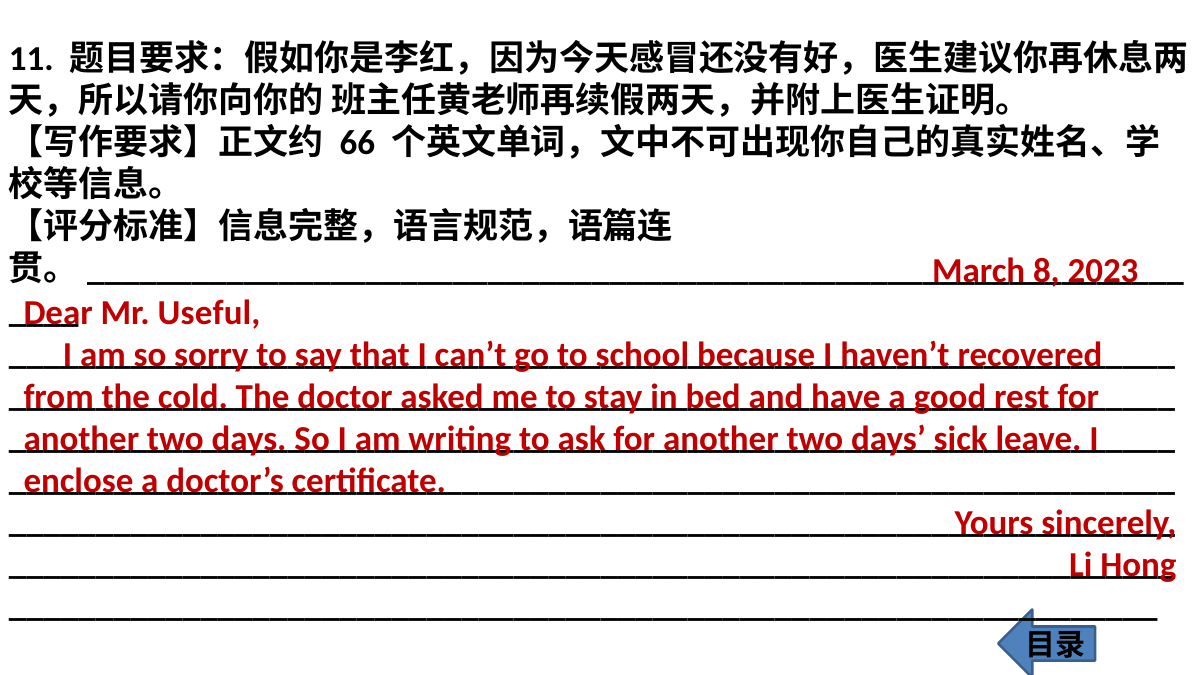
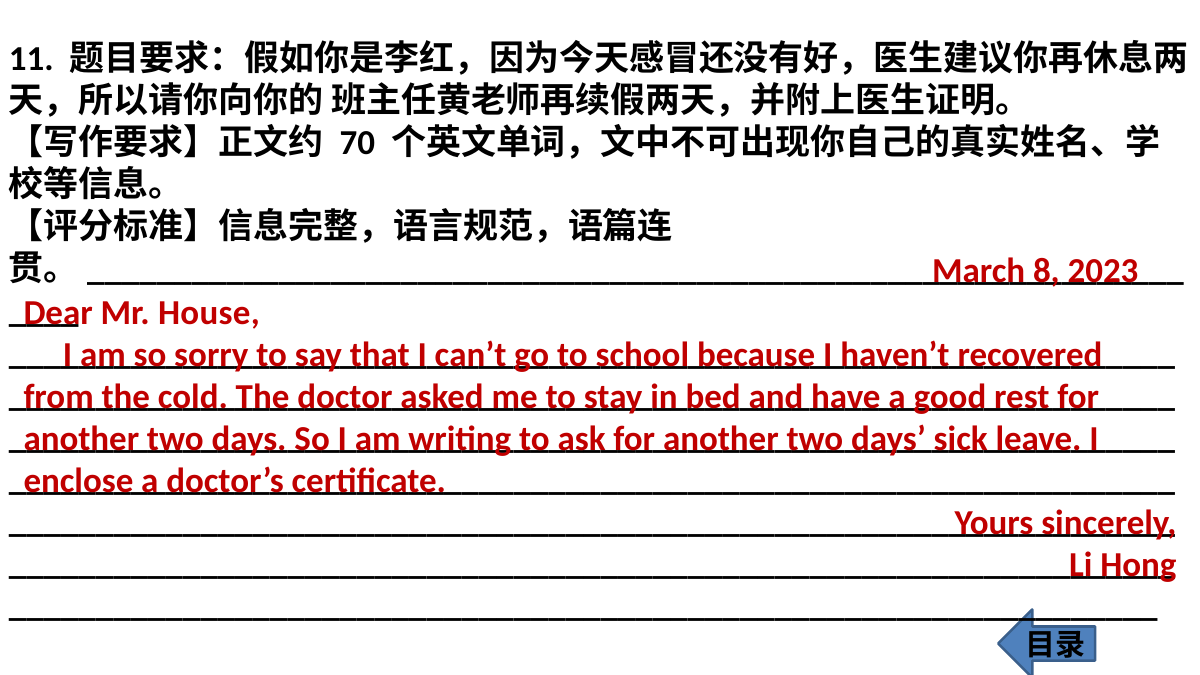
66: 66 -> 70 (357, 143)
Useful: Useful -> House (209, 313)
